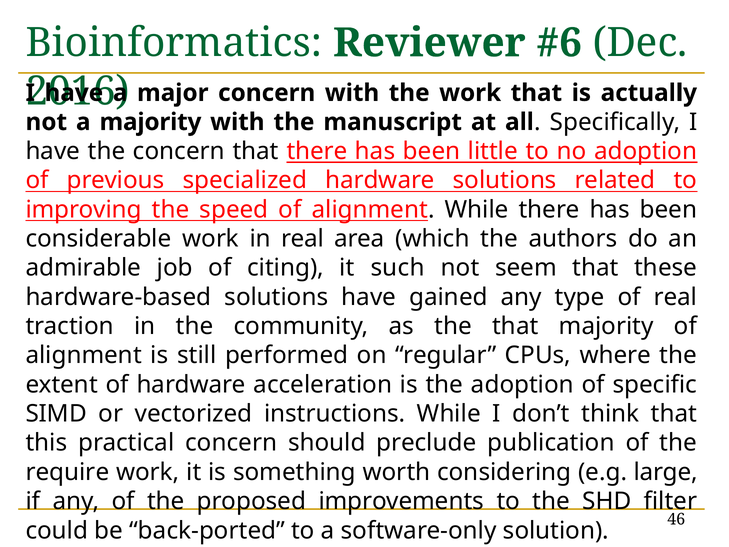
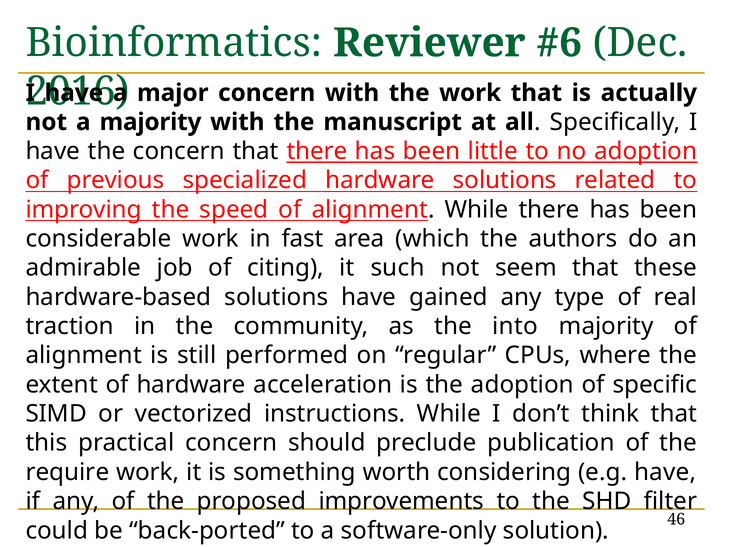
in real: real -> fast (303, 239)
the that: that -> into (515, 326)
e.g large: large -> have (665, 472)
